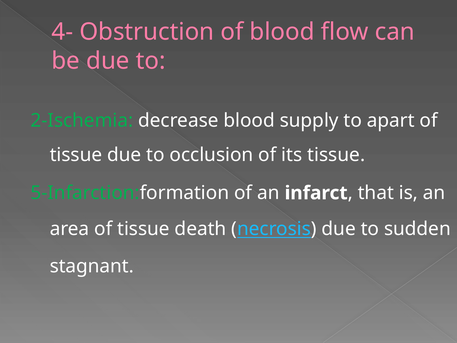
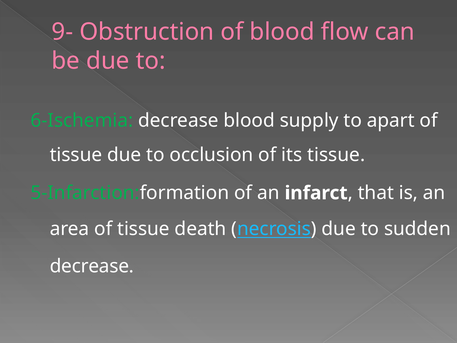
4-: 4- -> 9- (62, 32)
2-Ischemia: 2-Ischemia -> 6-Ischemia (82, 121)
stagnant: stagnant -> decrease (92, 266)
